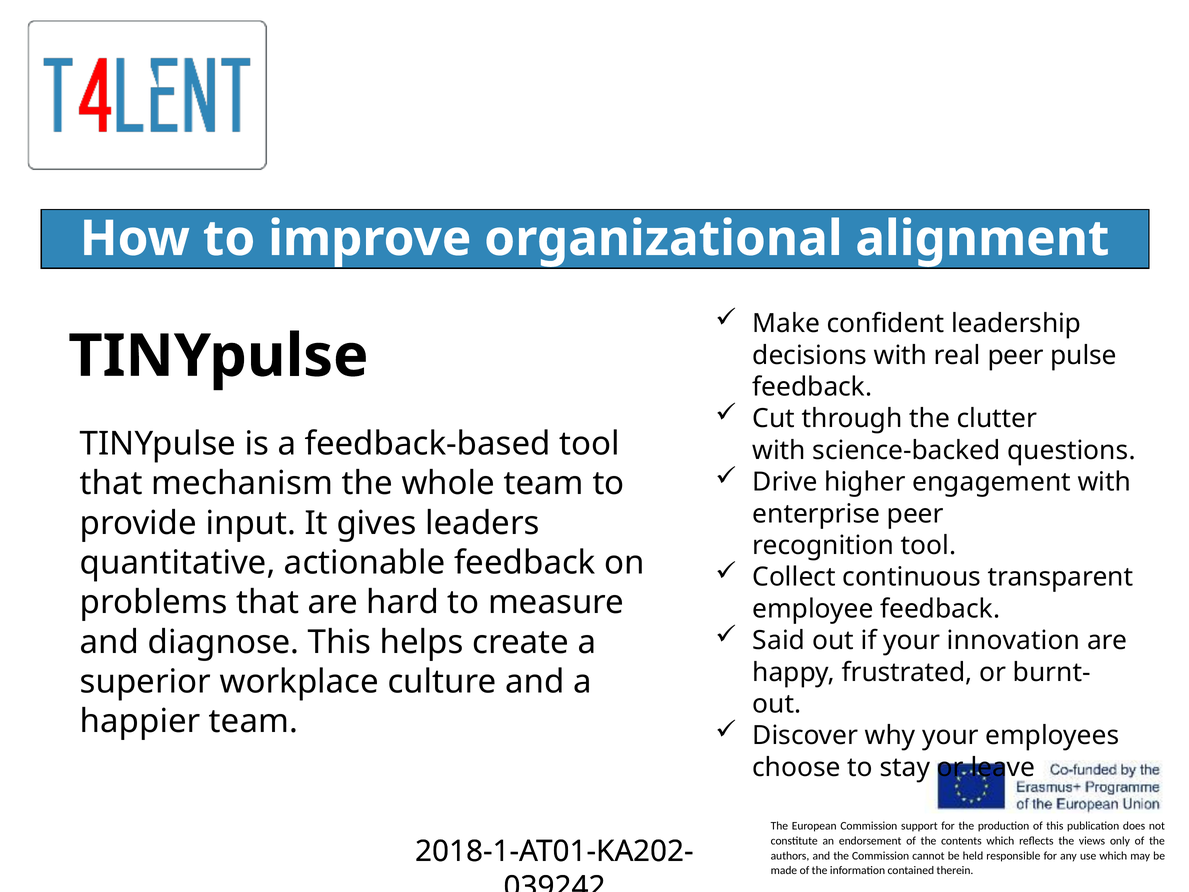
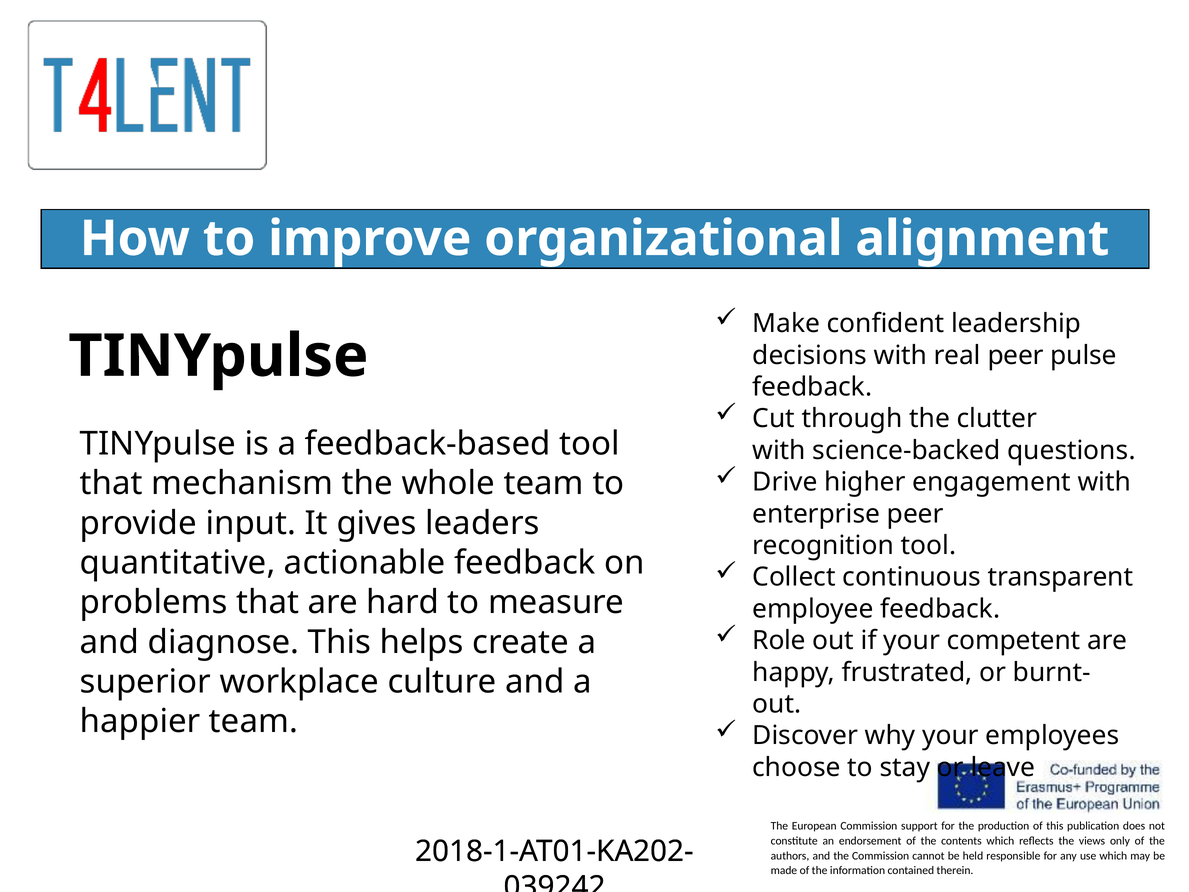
Said: Said -> Role (779, 640)
innovation: innovation -> competent (1014, 640)
